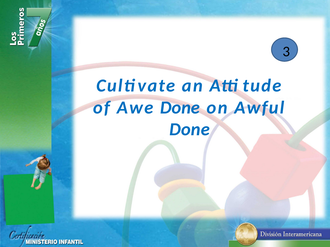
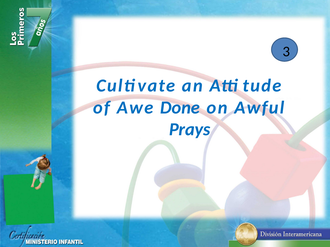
Done: Done -> Prays (190, 130)
